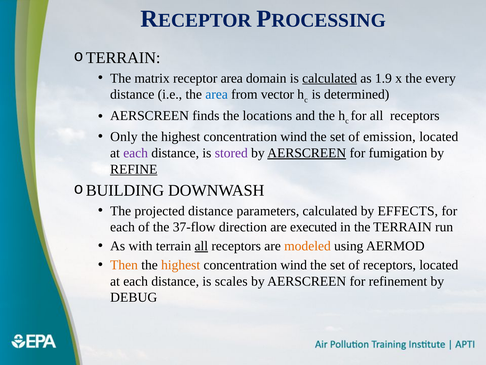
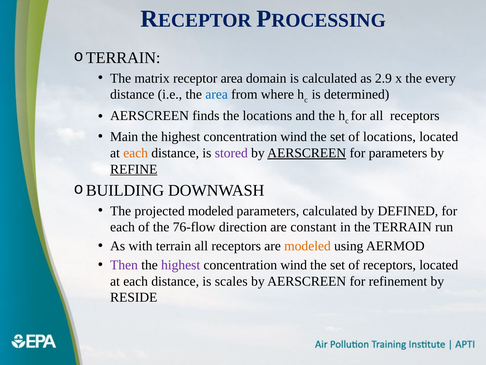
calculated underline: present -> none (330, 78)
1.9: 1.9 -> 2.9 (383, 78)
vector: vector -> where (277, 94)
Only: Only -> Main (124, 137)
of emission: emission -> locations (389, 137)
each colour: purple -> orange (136, 153)
for fumigation: fumigation -> parameters (398, 153)
projected distance: distance -> modeled (211, 211)
EFFECTS: EFFECTS -> DEFINED (408, 211)
37-flow: 37-flow -> 76-flow (194, 227)
executed: executed -> constant (313, 227)
all underline: present -> none (201, 246)
Then colour: orange -> purple (124, 265)
highest colour: orange -> purple (181, 265)
DEBUG: DEBUG -> RESIDE (134, 297)
